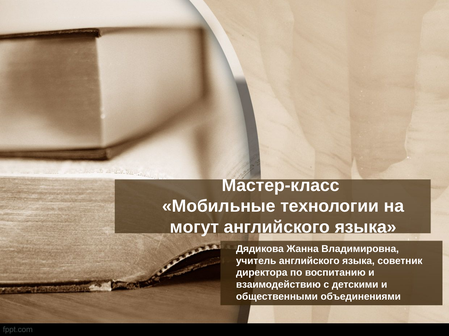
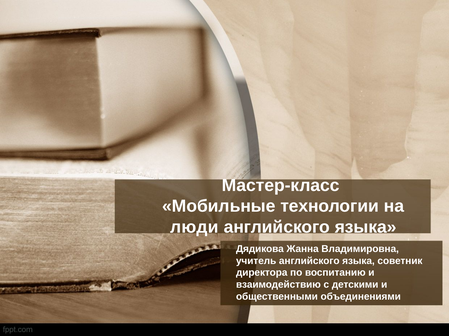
могут: могут -> люди (194, 228)
